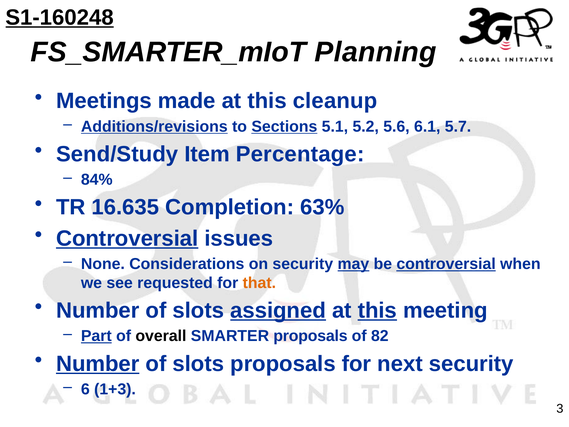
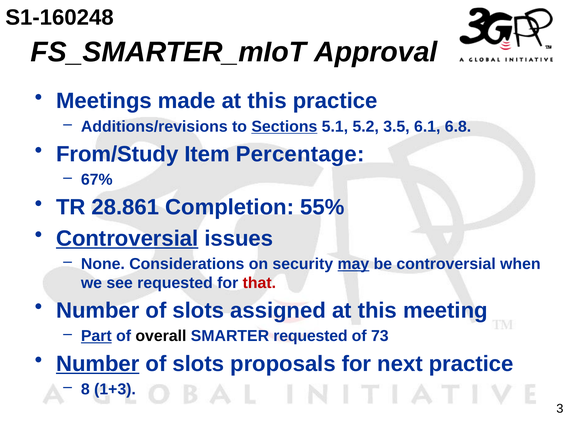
S1-160248 underline: present -> none (60, 18)
Planning: Planning -> Approval (376, 52)
this cleanup: cleanup -> practice (335, 101)
Additions/revisions underline: present -> none (154, 126)
5.6: 5.6 -> 3.5 (396, 126)
5.7: 5.7 -> 6.8 (458, 126)
Send/Study: Send/Study -> From/Study (117, 154)
84%: 84% -> 67% (97, 180)
16.635: 16.635 -> 28.861 (125, 207)
63%: 63% -> 55% (322, 207)
controversial underline: present -> none (446, 264)
that colour: orange -> red (259, 283)
assigned underline: present -> none (278, 310)
this underline: present -> none (377, 310)
SMARTER proposals: proposals -> requested (310, 336)
82: 82 -> 73 (380, 336)
next security: security -> practice (471, 363)
6: 6 -> 8 (85, 389)
